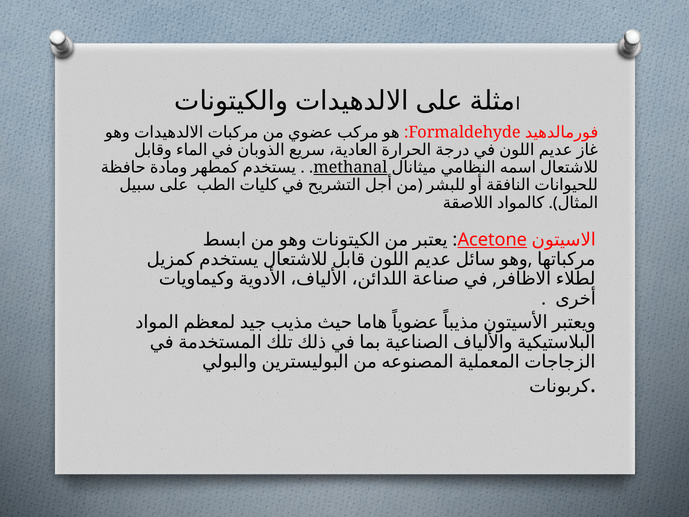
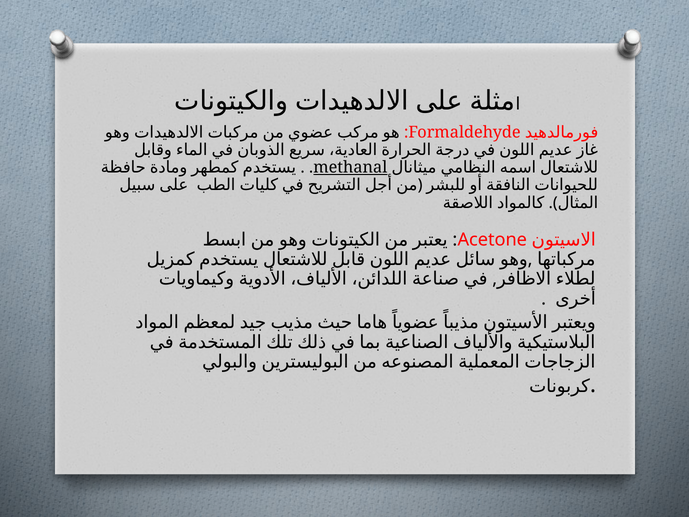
Acetone underline: present -> none (492, 240)
